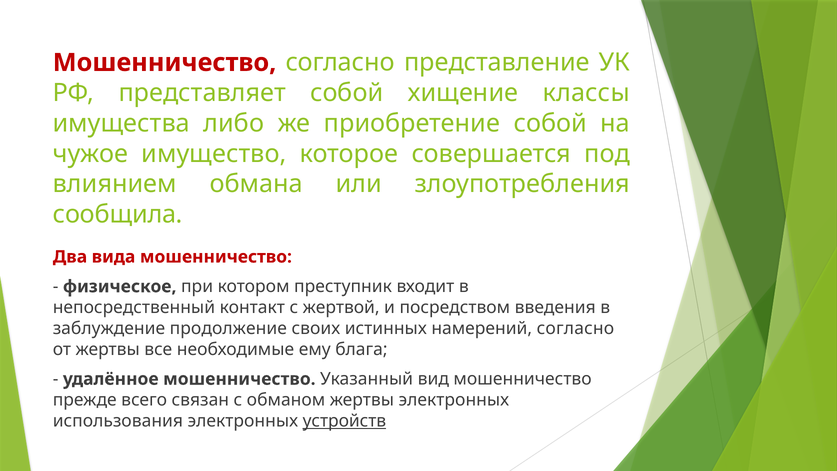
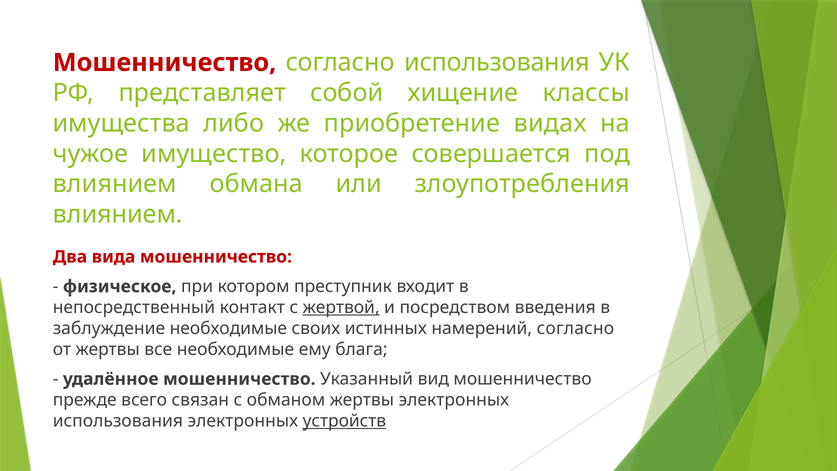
согласно представление: представление -> использования (497, 63)
приобретение собой: собой -> видах (550, 123)
сообщила: сообщила -> влиянием (118, 214)
жертвой underline: none -> present (341, 307)
заблуждение продолжение: продолжение -> необходимые (228, 328)
